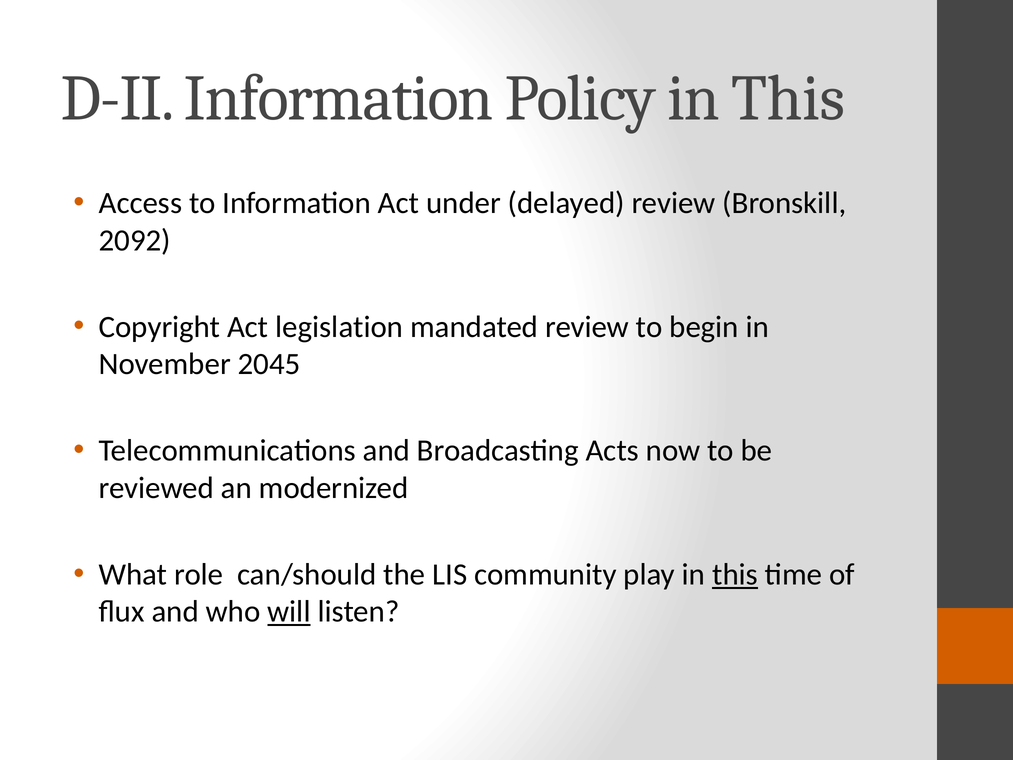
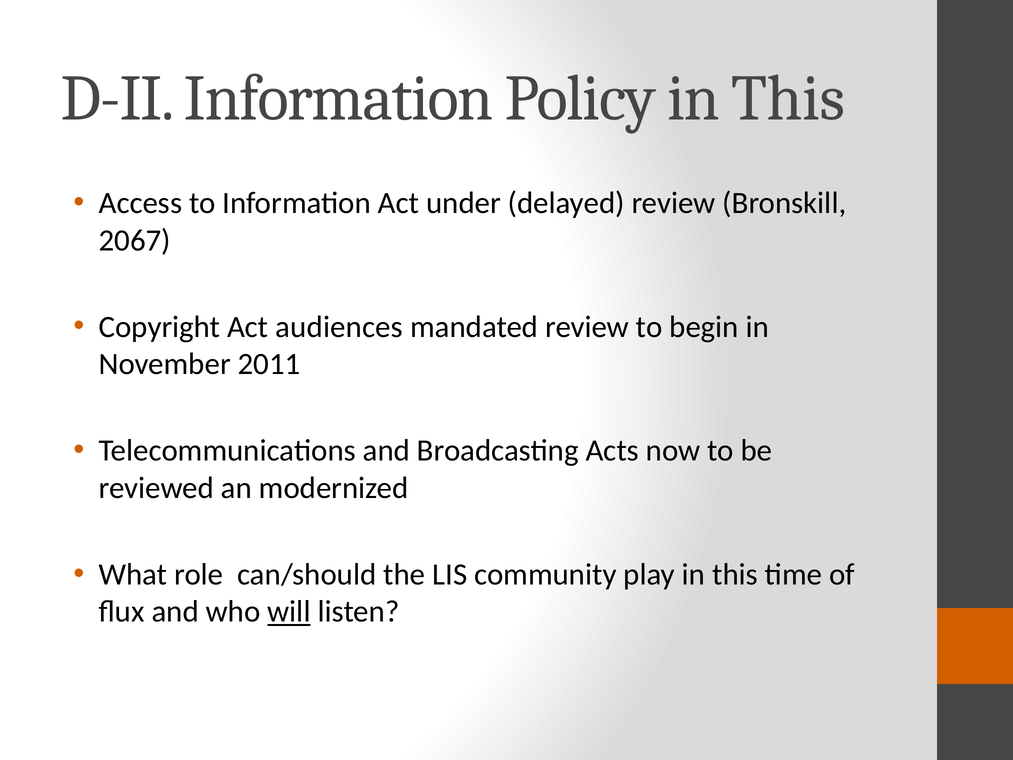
2092: 2092 -> 2067 (135, 240)
legislation: legislation -> audiences (339, 327)
2045: 2045 -> 2011 (269, 364)
this underline: present -> none (735, 574)
